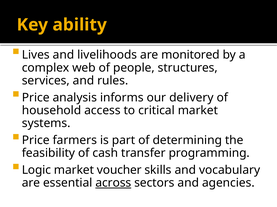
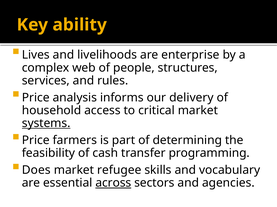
monitored: monitored -> enterprise (190, 55)
systems underline: none -> present (46, 124)
Logic: Logic -> Does (36, 171)
voucher: voucher -> refugee (119, 171)
